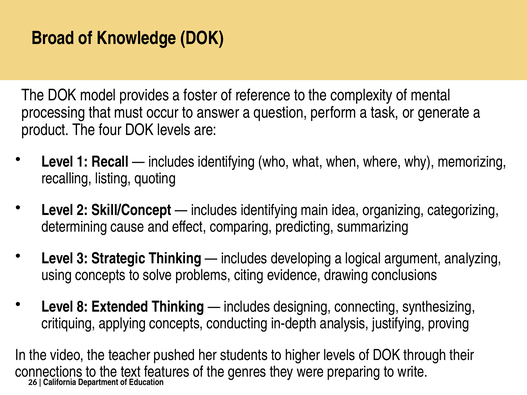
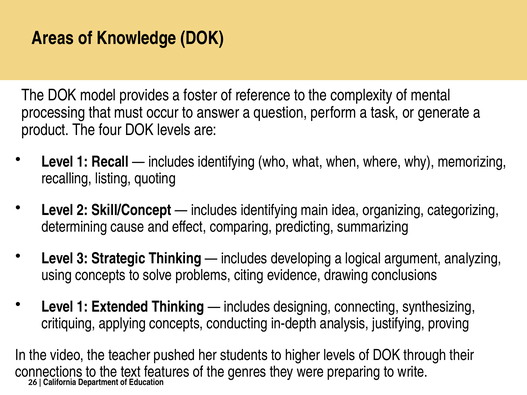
Broad: Broad -> Areas (53, 38)
8: 8 -> 1 (83, 307)
